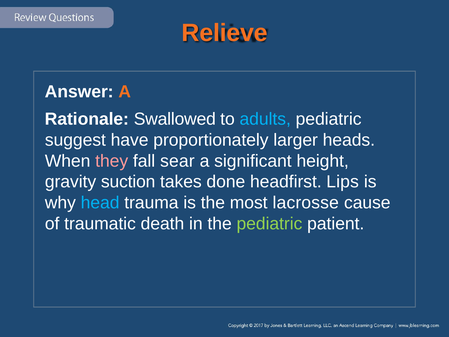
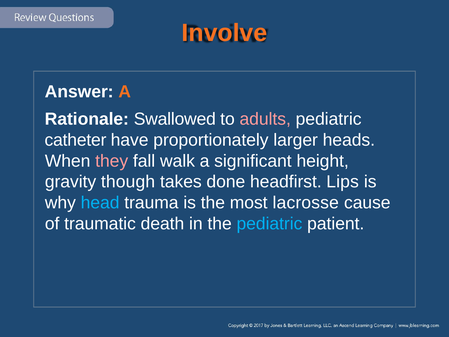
Relieve: Relieve -> Involve (224, 33)
adults colour: light blue -> pink (265, 119)
suggest: suggest -> catheter (75, 140)
sear: sear -> walk (178, 161)
suction: suction -> though (128, 182)
pediatric colour: light green -> light blue (269, 224)
